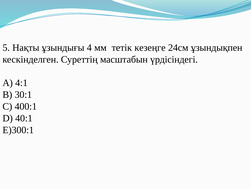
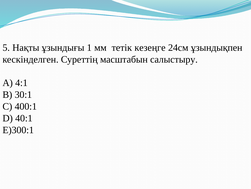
4: 4 -> 1 (89, 47)
үрдісіндегі: үрдісіндегі -> салыстыру (174, 59)
